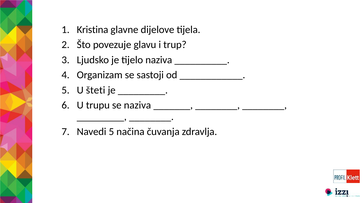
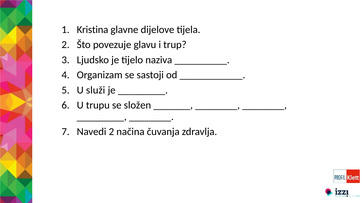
šteti: šteti -> služi (96, 90)
se naziva: naziva -> složen (137, 106)
Navedi 5: 5 -> 2 (111, 132)
